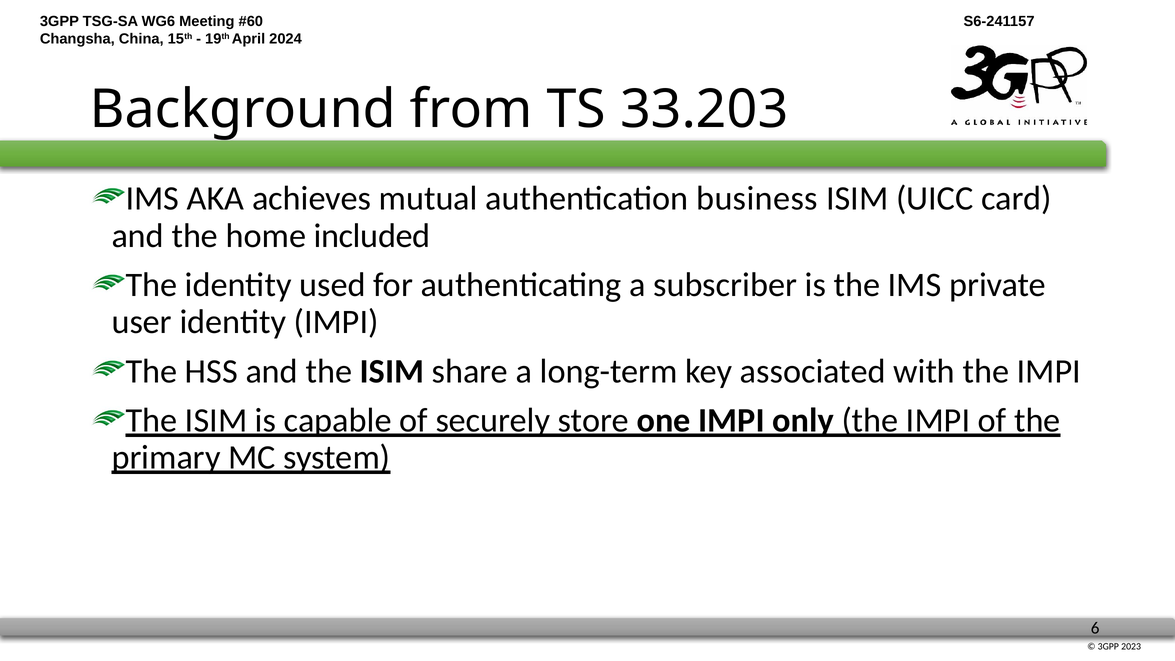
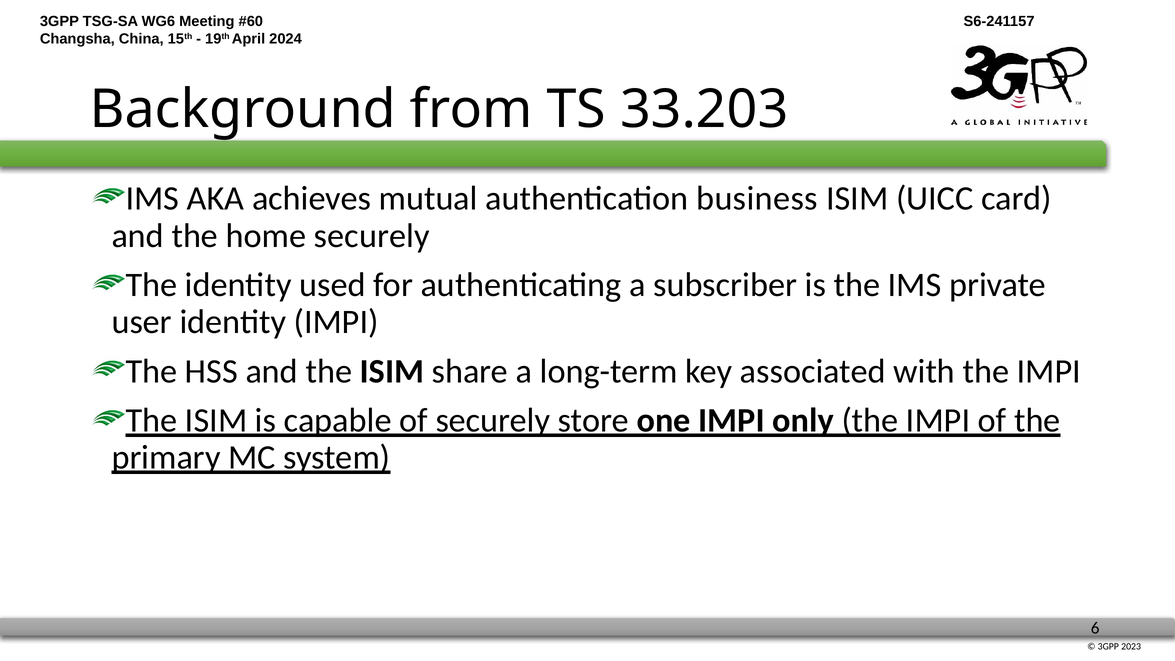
home included: included -> securely (372, 236)
